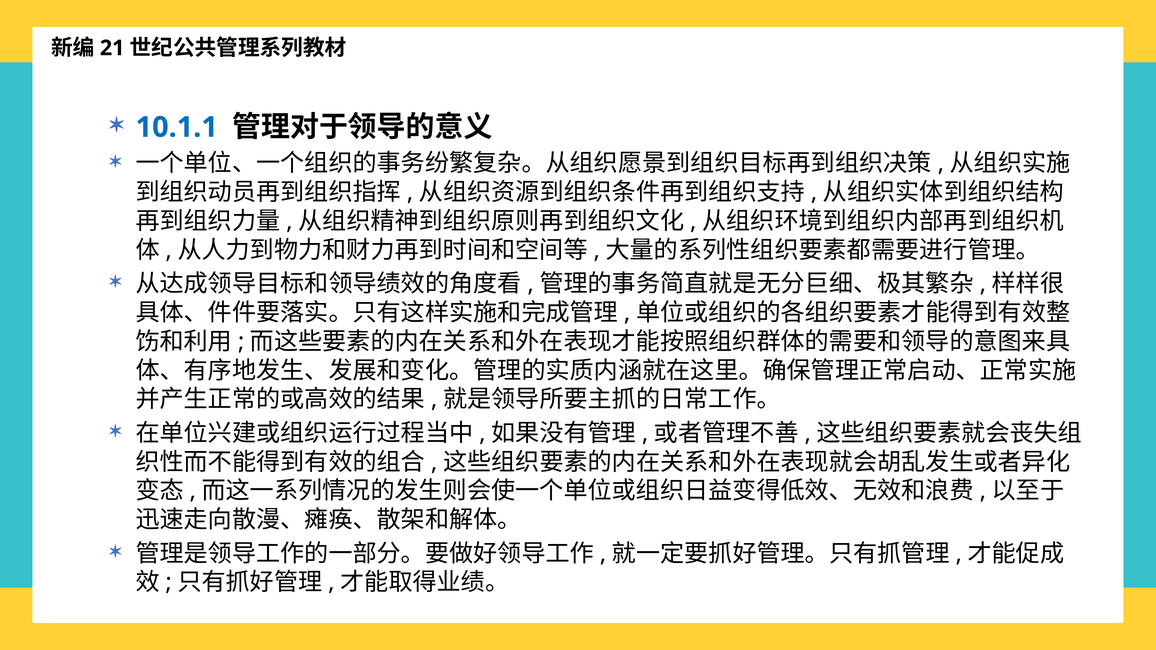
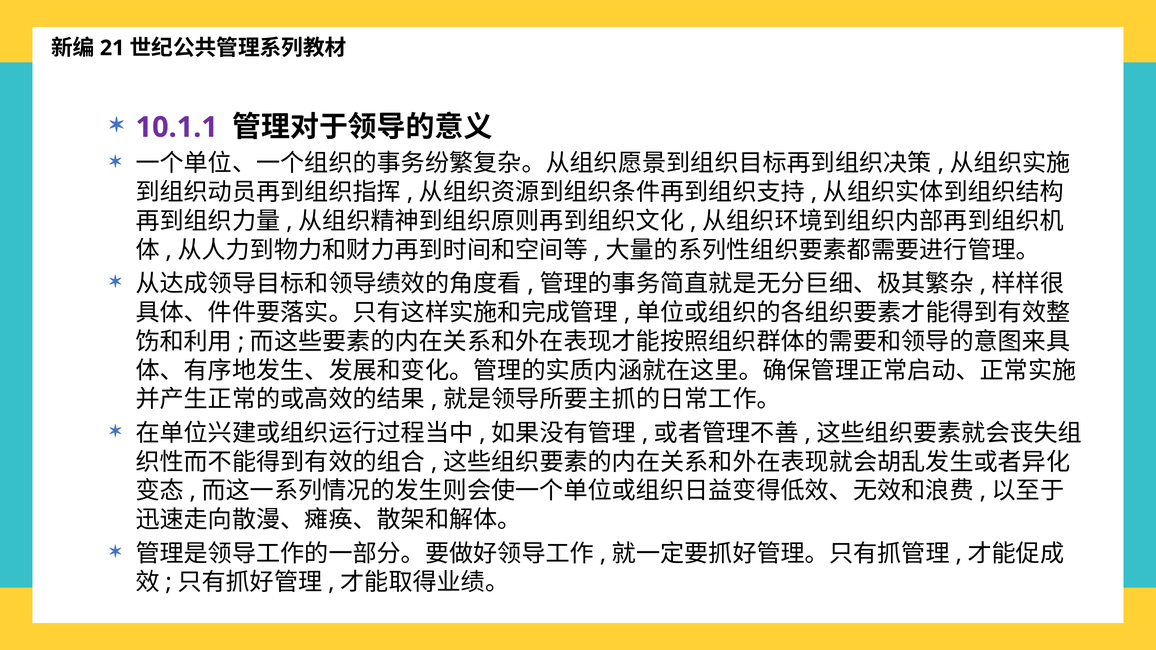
10.1.1 colour: blue -> purple (177, 127)
